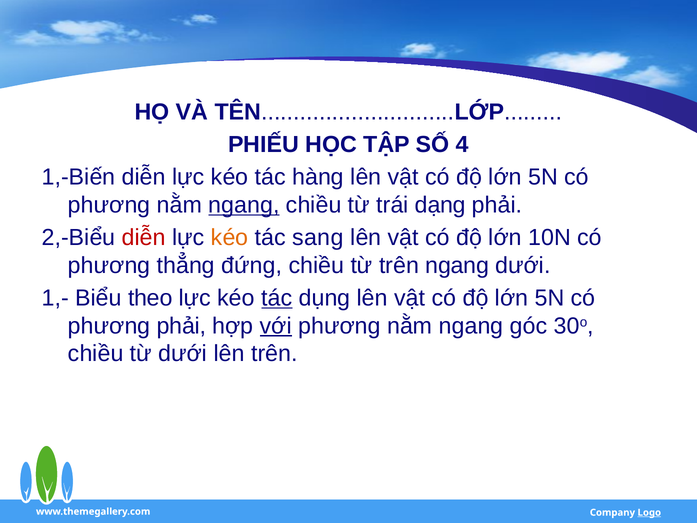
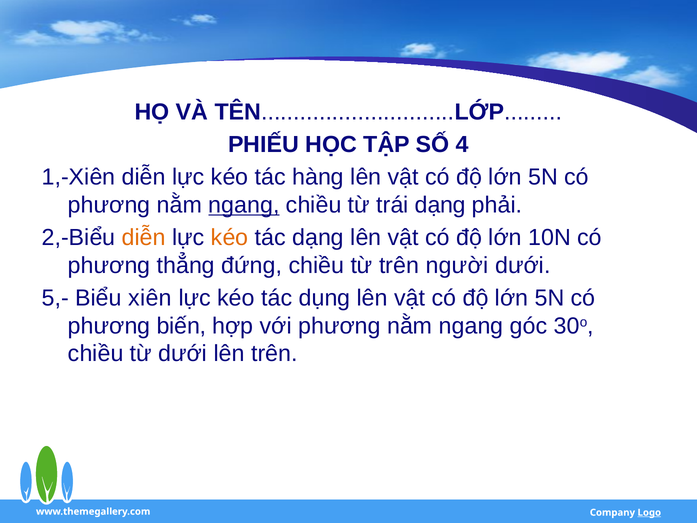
1,-Biến: 1,-Biến -> 1,-Xiên (79, 177)
diễn colour: red -> orange (144, 237)
tác sang: sang -> dạng (318, 237)
trên ngang: ngang -> người (457, 265)
1,-: 1,- -> 5,- (55, 298)
theo: theo -> xiên (150, 298)
tác underline: present -> none (277, 298)
phương phải: phải -> biến (181, 326)
với underline: present -> none (276, 326)
